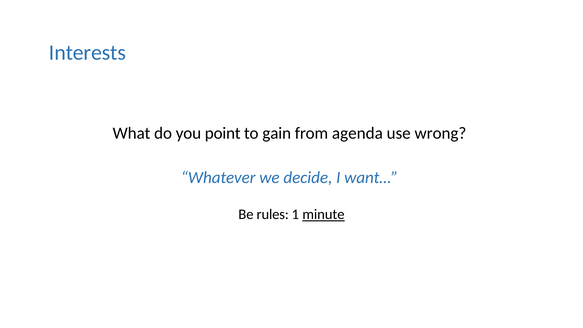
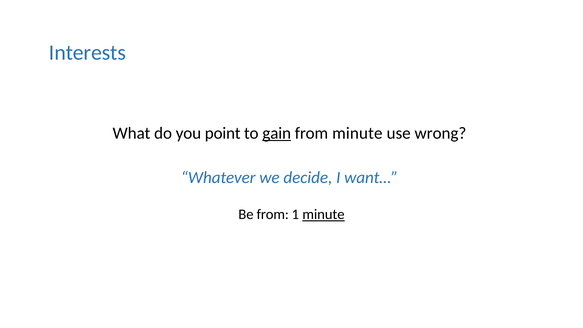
gain underline: none -> present (277, 133)
from agenda: agenda -> minute (357, 133)
Be rules: rules -> from (273, 214)
